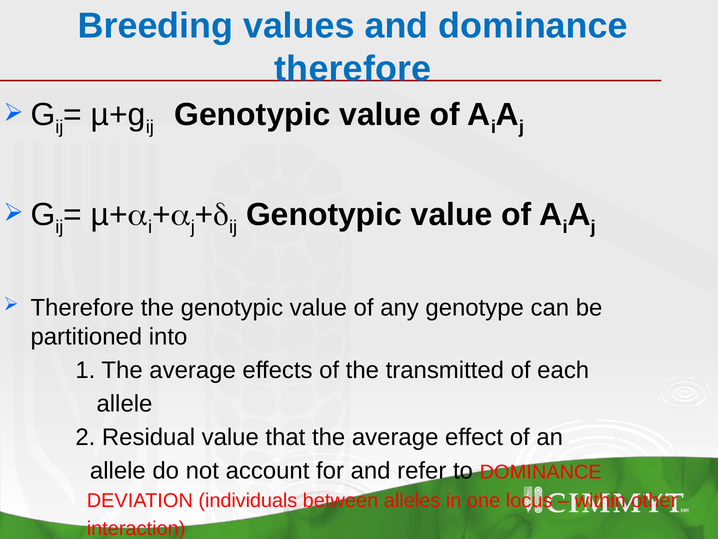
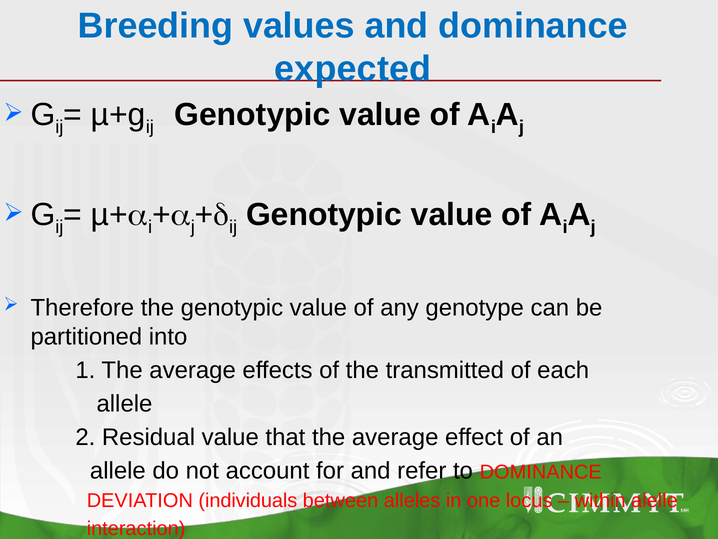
therefore: therefore -> expected (353, 69)
other: other -> alelle (654, 500)
